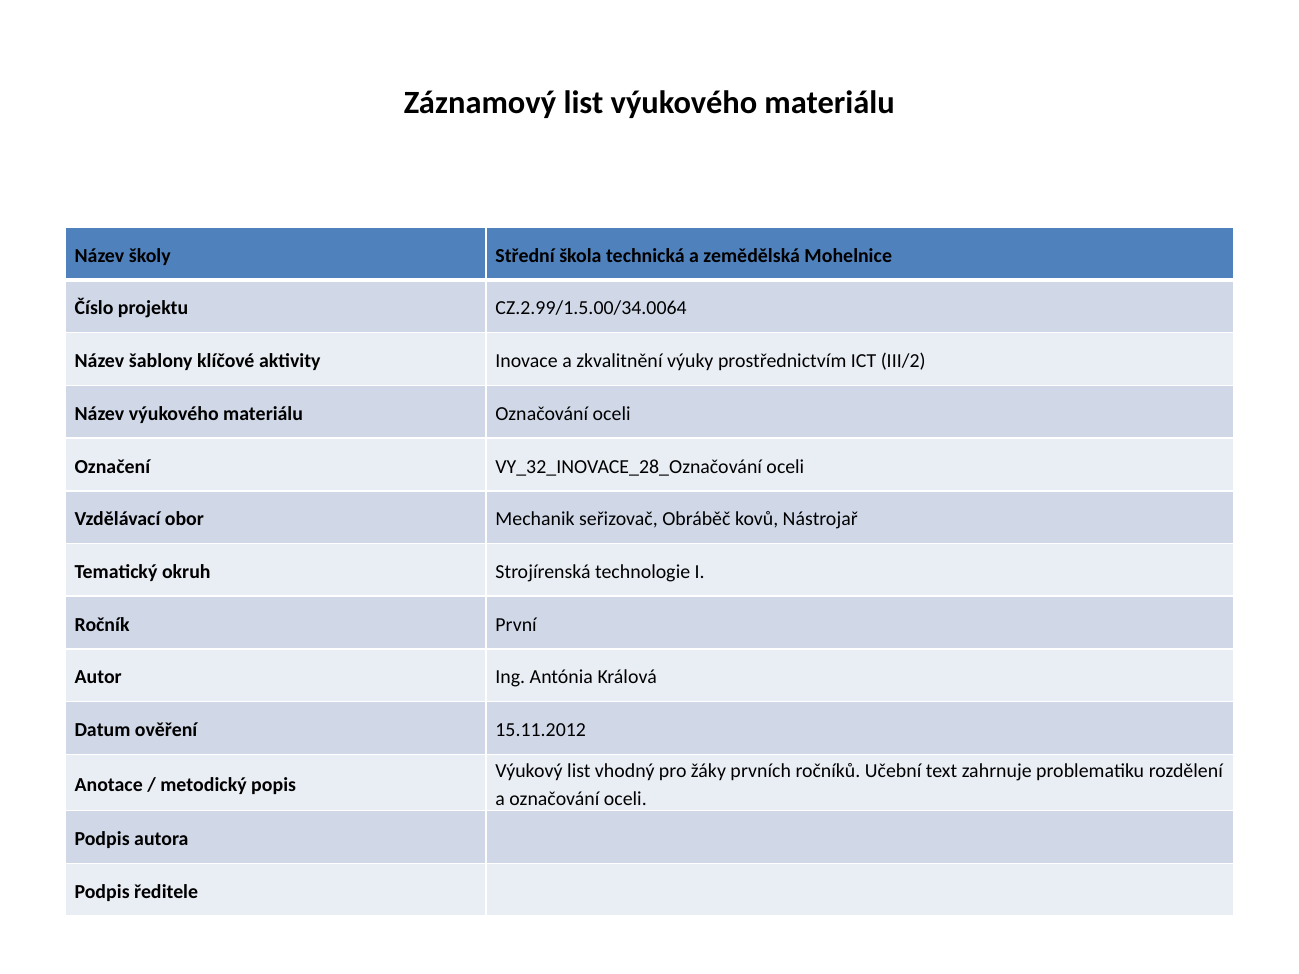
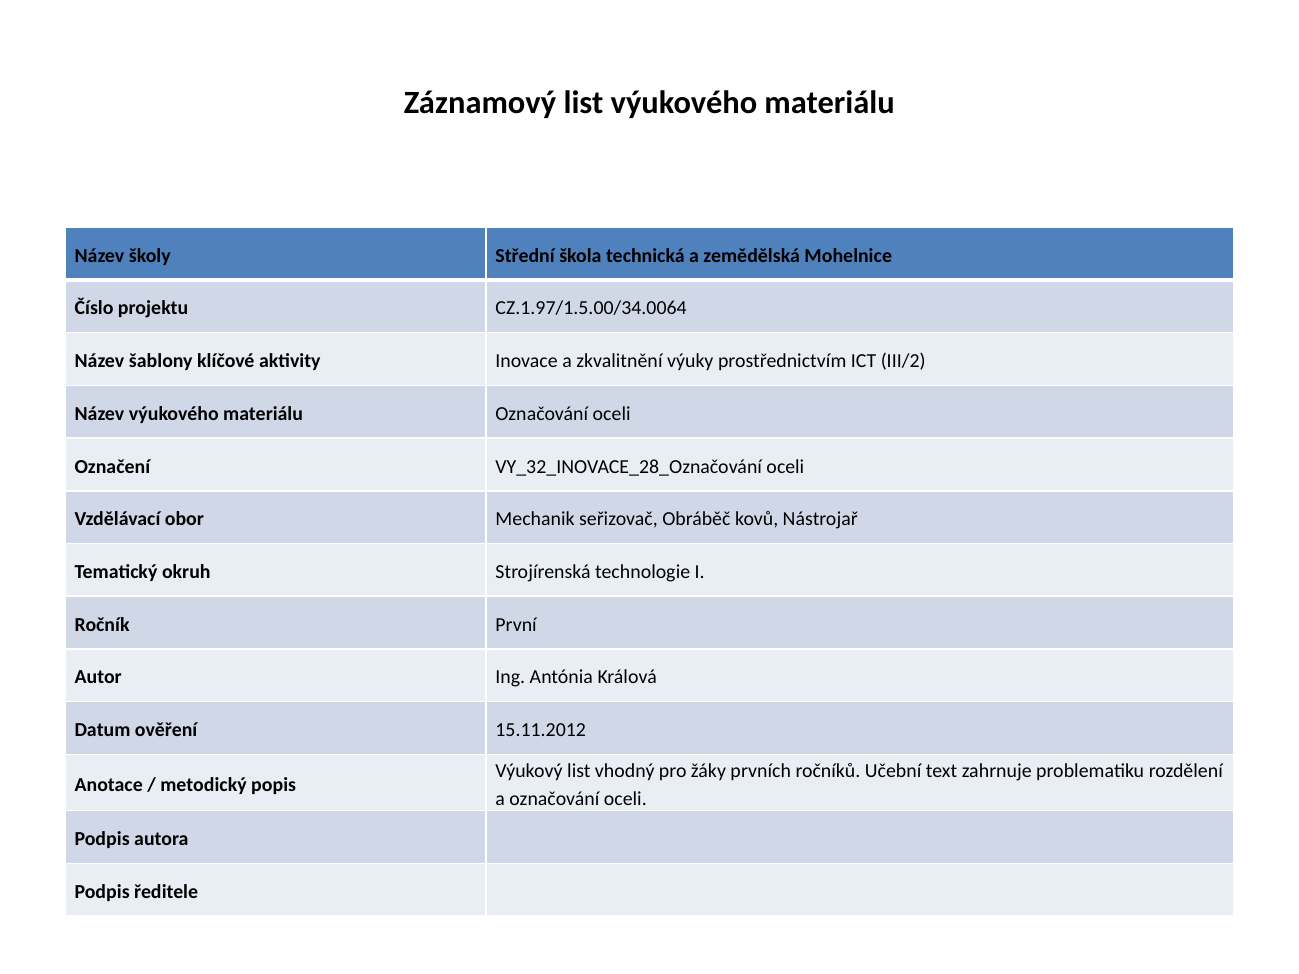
CZ.2.99/1.5.00/34.0064: CZ.2.99/1.5.00/34.0064 -> CZ.1.97/1.5.00/34.0064 (591, 308)
